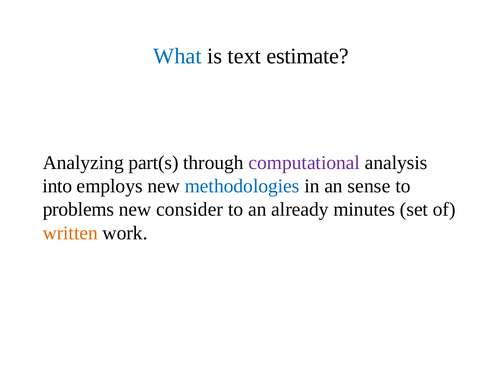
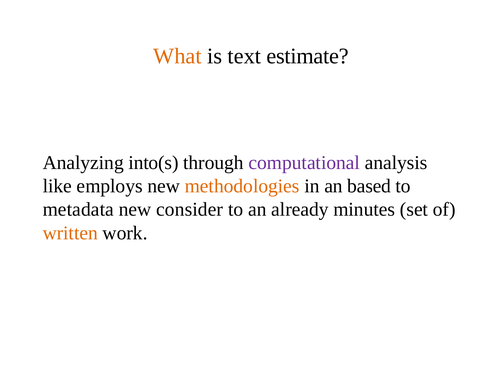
What colour: blue -> orange (177, 56)
part(s: part(s -> into(s (154, 162)
into: into -> like (57, 186)
methodologies colour: blue -> orange (242, 186)
sense: sense -> based (369, 186)
problems: problems -> metadata (78, 209)
